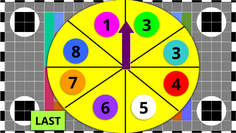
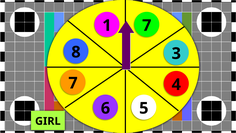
1 3: 3 -> 7 (147, 25)
LAST: LAST -> GIRL (48, 121)
